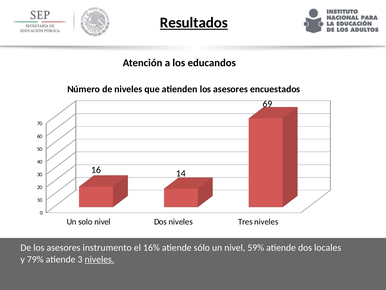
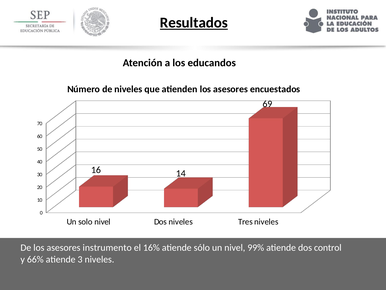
59%: 59% -> 99% (256, 247)
locales: locales -> control (328, 247)
79%: 79% -> 66% (35, 259)
niveles underline: present -> none (99, 259)
